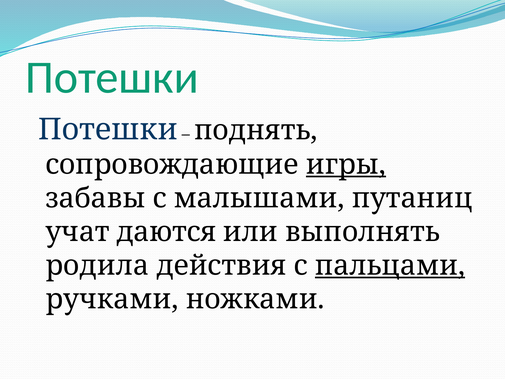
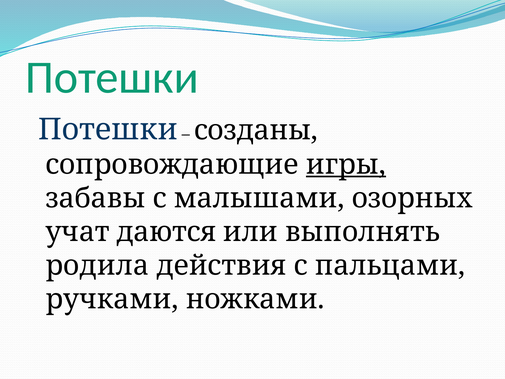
поднять: поднять -> созданы (256, 130)
путаниц: путаниц -> озорных (412, 198)
пальцами underline: present -> none (390, 265)
